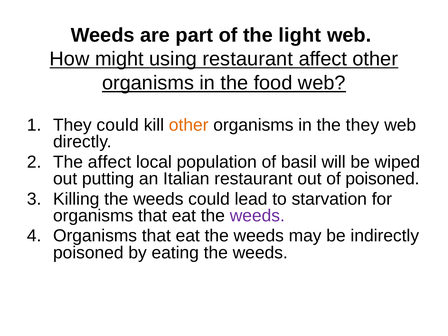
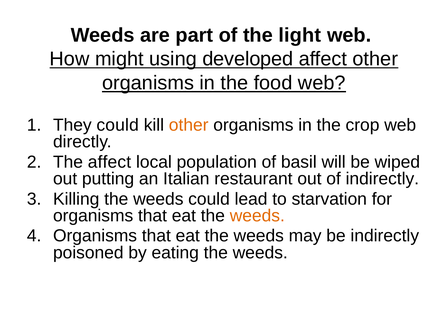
using restaurant: restaurant -> developed (248, 59)
the they: they -> crop (363, 125)
of poisoned: poisoned -> indirectly (382, 179)
weeds colour: purple -> orange (257, 216)
